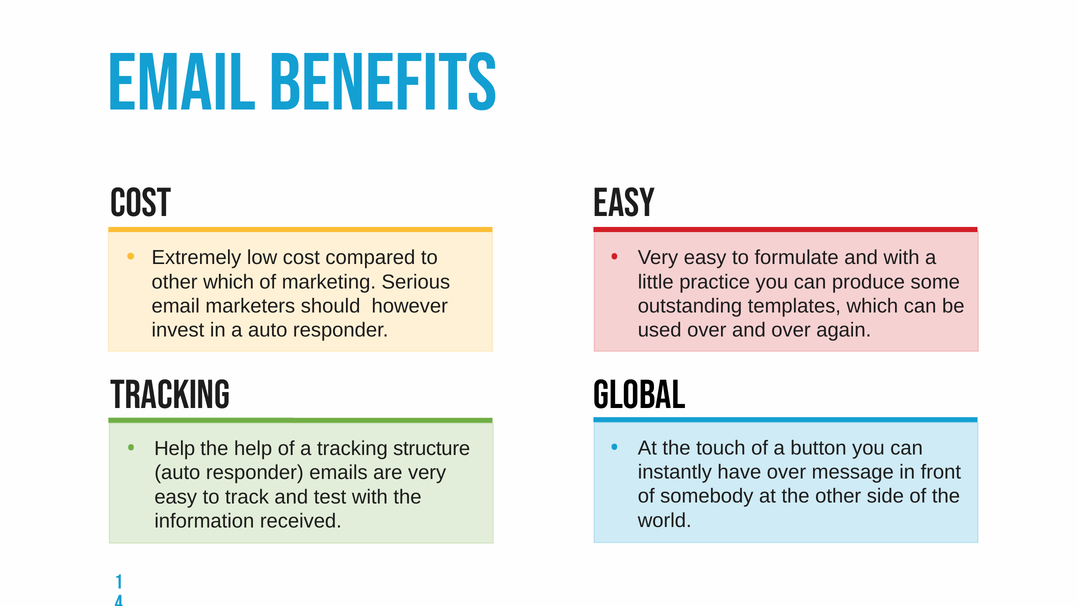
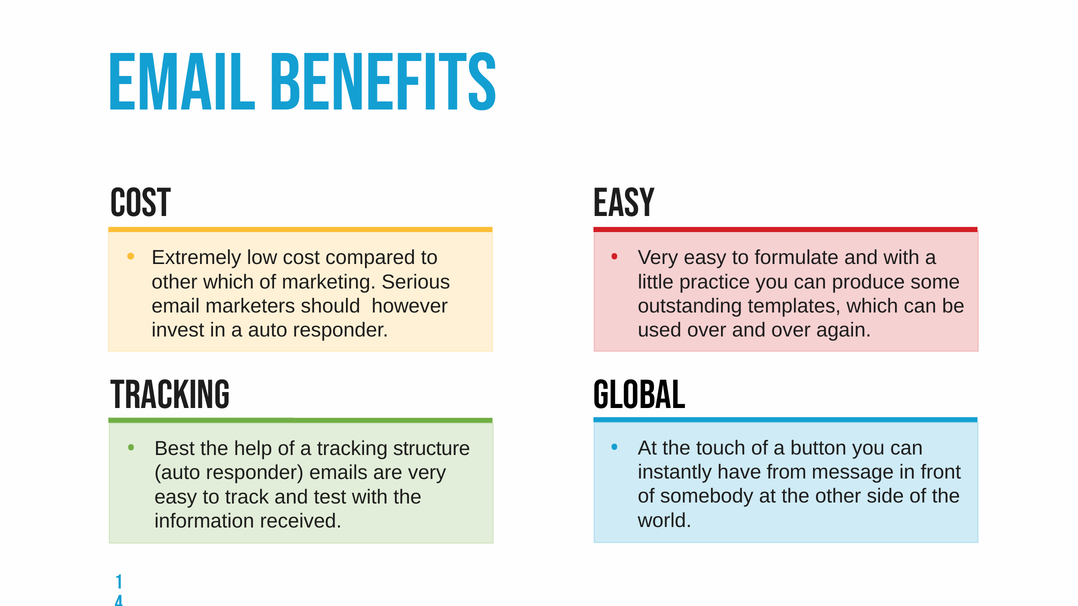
Help: Help -> Best (175, 449)
have over: over -> from (787, 472)
